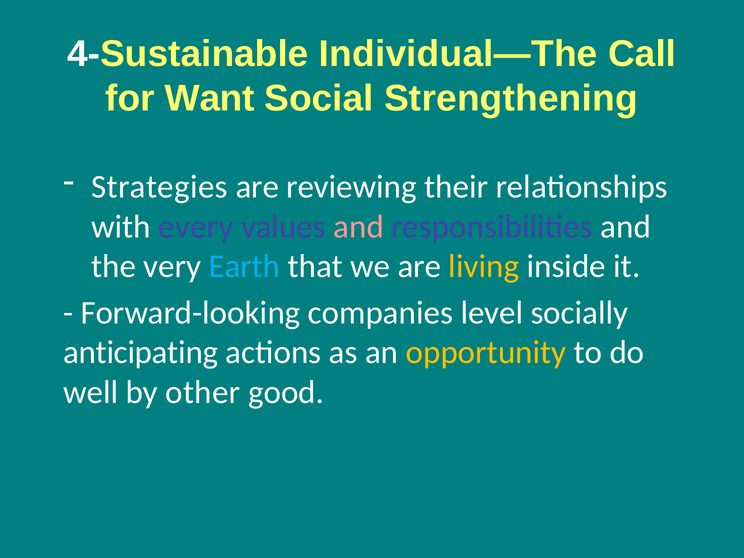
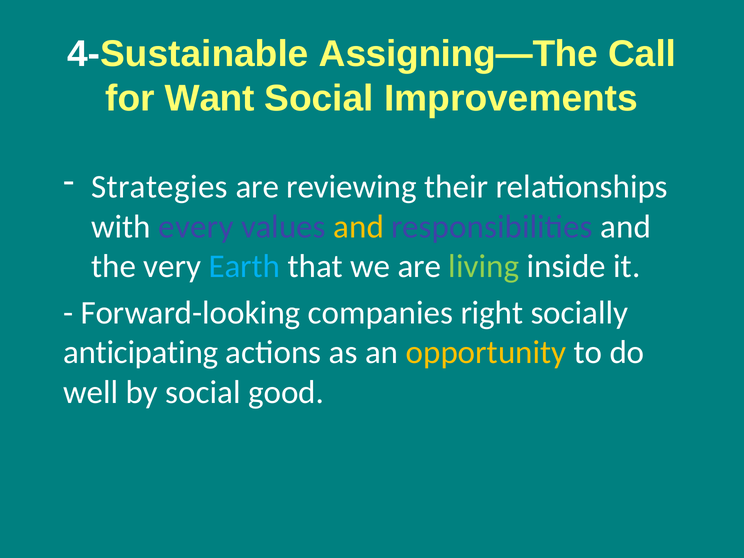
Individual—The: Individual—The -> Assigning—The (459, 54)
Strengthening: Strengthening -> Improvements (511, 99)
and colour: pink -> yellow (359, 227)
living colour: yellow -> light green (484, 266)
level: level -> right (492, 313)
by other: other -> social (203, 392)
